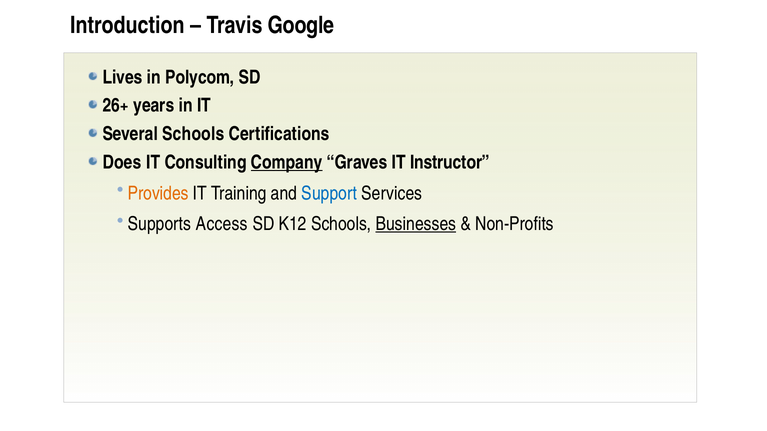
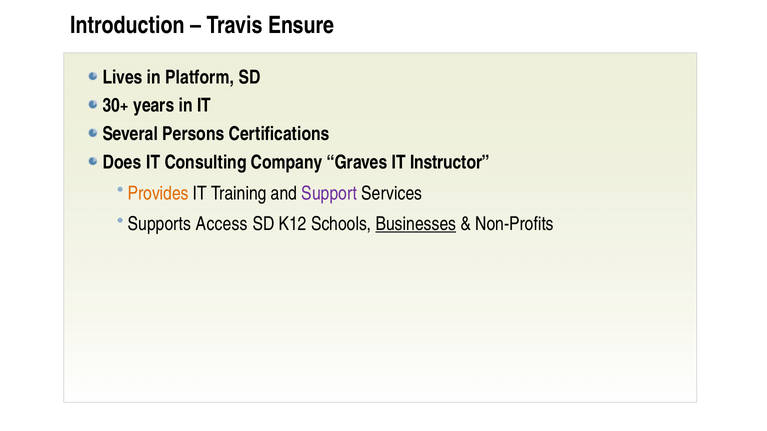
Google: Google -> Ensure (301, 25)
Polycom: Polycom -> Platform (200, 77)
26+: 26+ -> 30+ (116, 106)
Several Schools: Schools -> Persons (193, 134)
Company underline: present -> none (287, 162)
Support colour: blue -> purple (329, 193)
